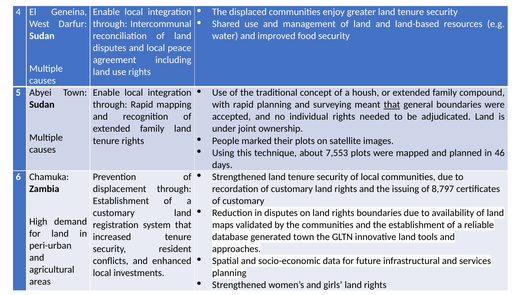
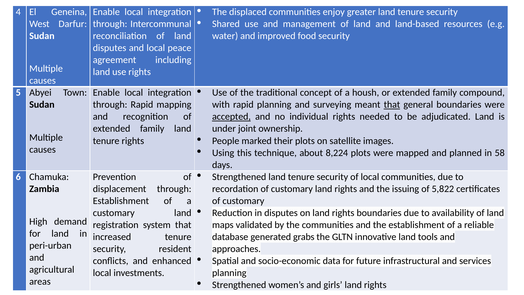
accepted underline: none -> present (231, 117)
7,553: 7,553 -> 8,224 (337, 153)
46: 46 -> 58 (500, 153)
8,797: 8,797 -> 5,822 (443, 189)
generated town: town -> grabs (304, 237)
